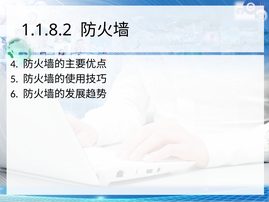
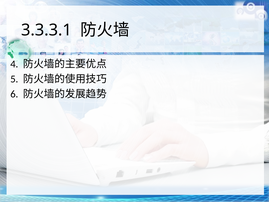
1.1.8.2: 1.1.8.2 -> 3.3.3.1 (47, 30)
